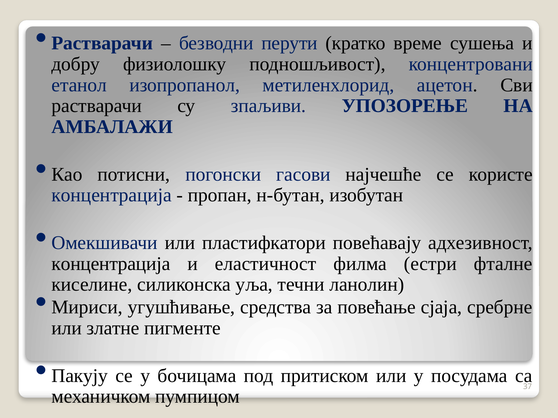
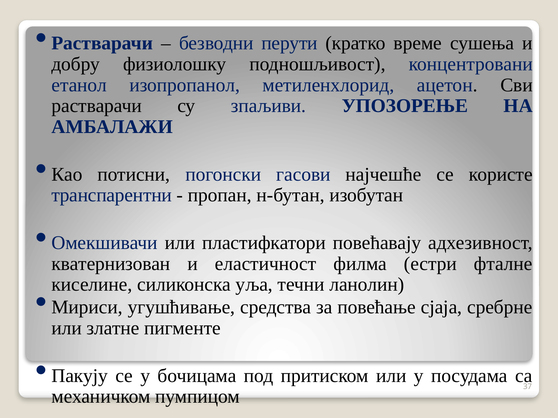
концентрација: концентрација -> транспарентни (112, 195)
концентрација: концентрација -> кватернизован (111, 264)
